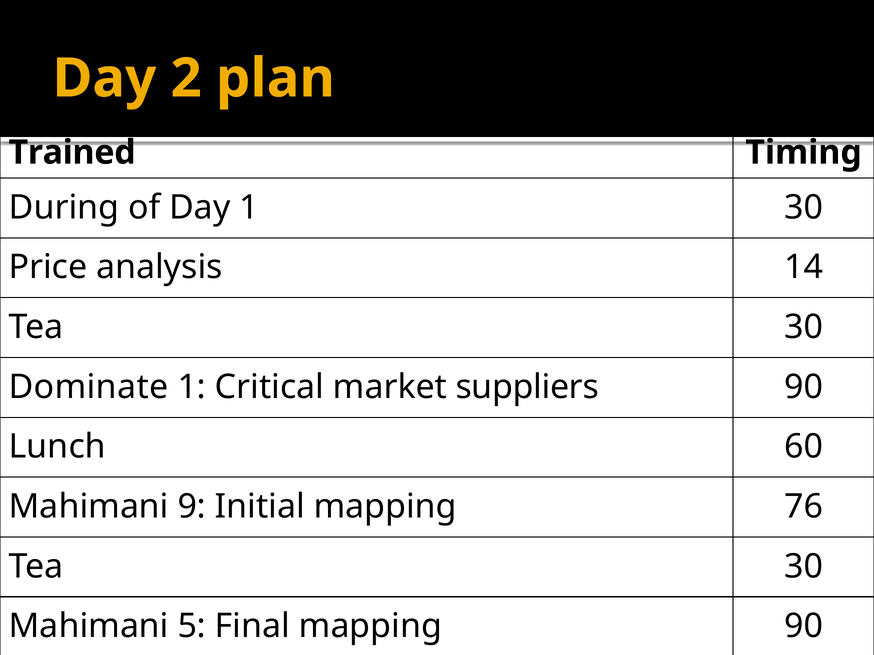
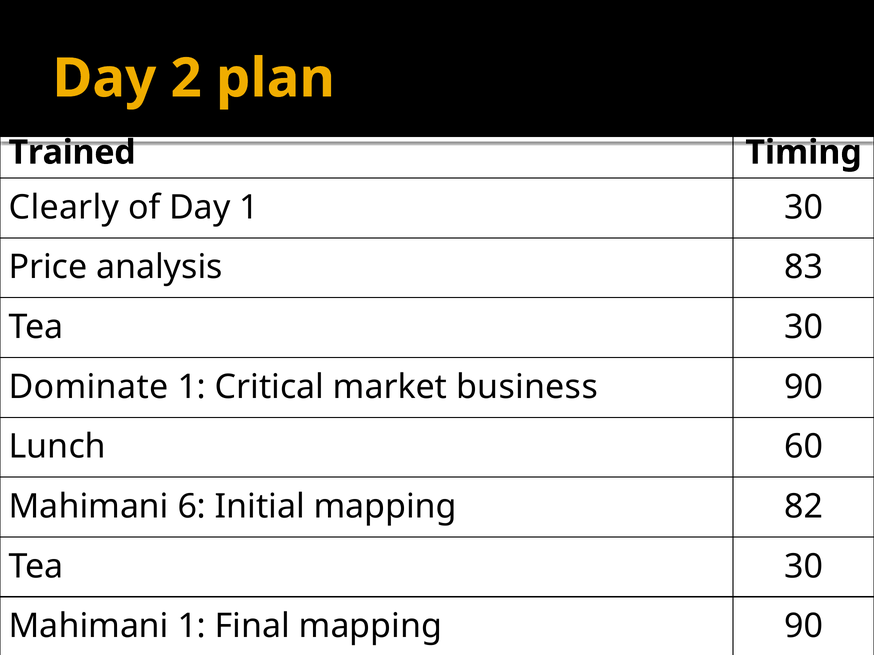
During: During -> Clearly (64, 208)
14: 14 -> 83 (804, 267)
suppliers: suppliers -> business (527, 387)
9: 9 -> 6 (192, 507)
76: 76 -> 82 (804, 507)
Mahimani 5: 5 -> 1 (192, 627)
